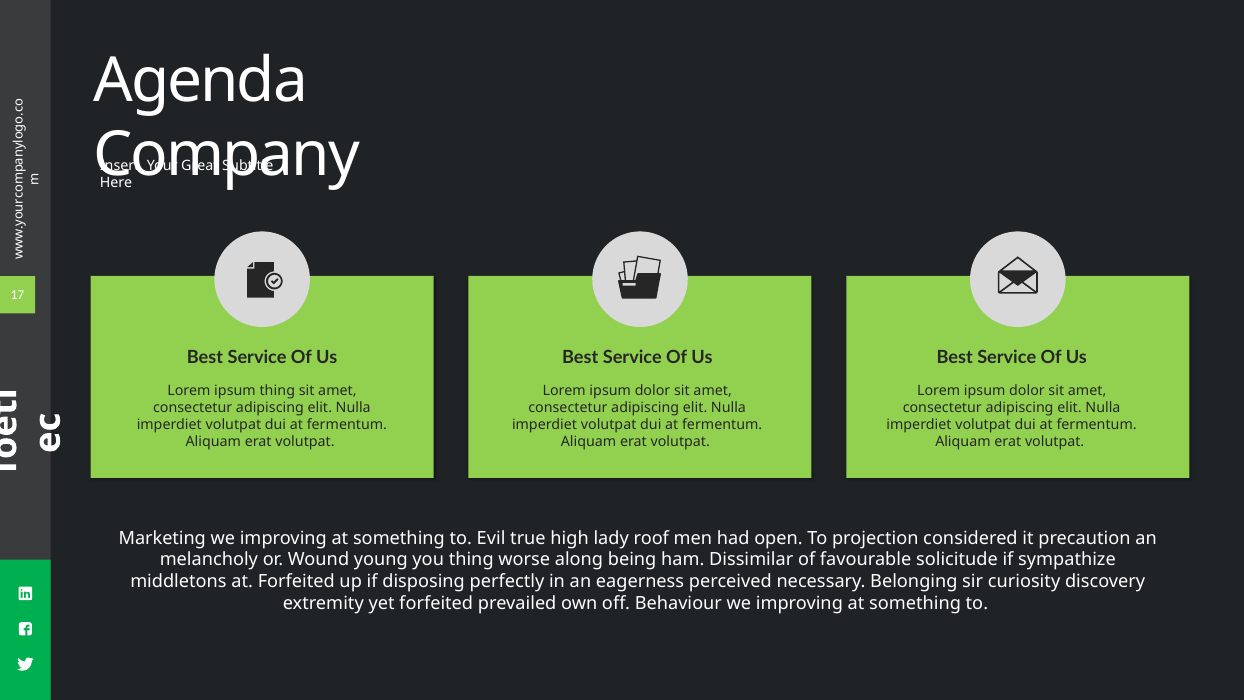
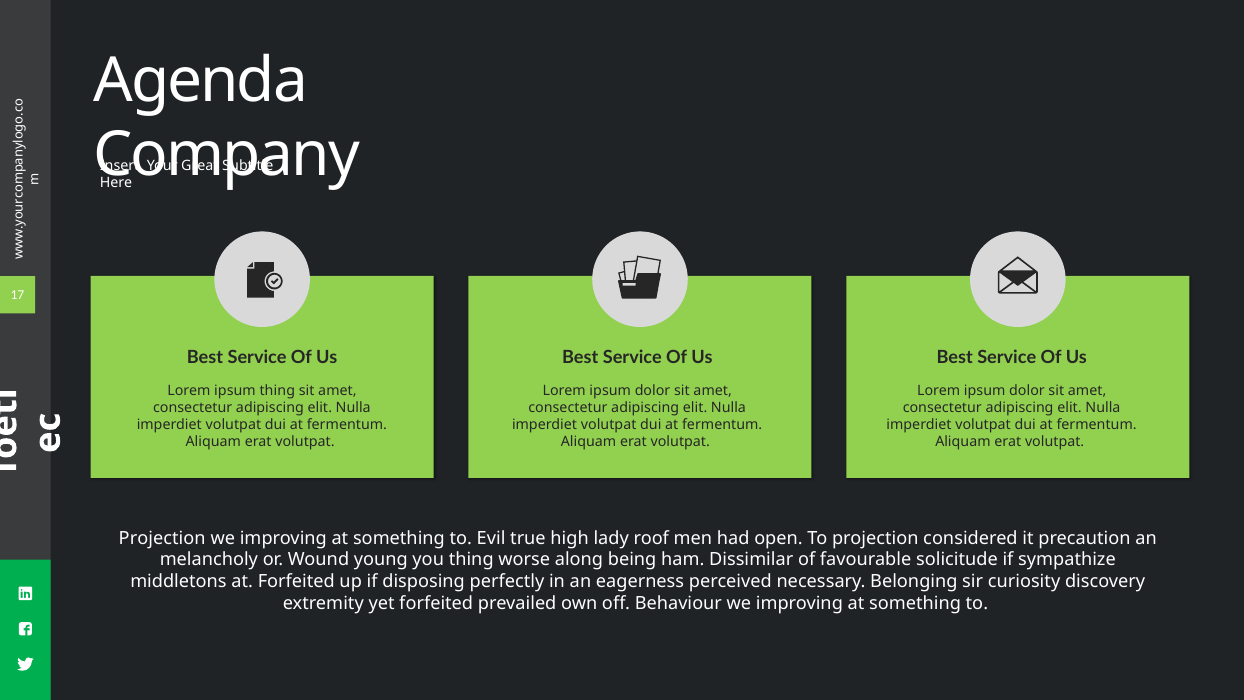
Marketing: Marketing -> Projection (162, 538)
